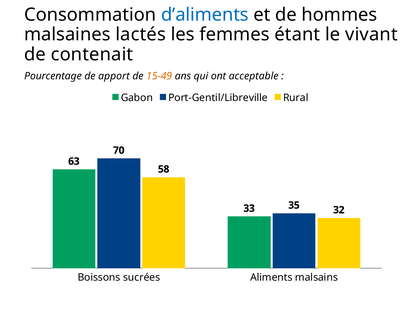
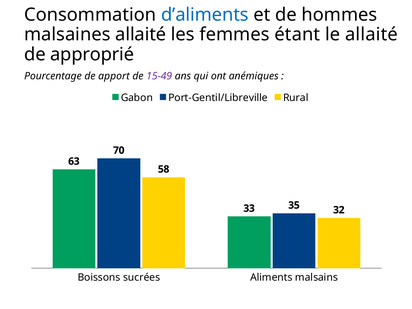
malsaines lactés: lactés -> allaité (141, 35)
le vivant: vivant -> allaité (371, 35)
contenait: contenait -> approprié (92, 54)
15-49 colour: orange -> purple (159, 76)
acceptable: acceptable -> anémiques (254, 76)
